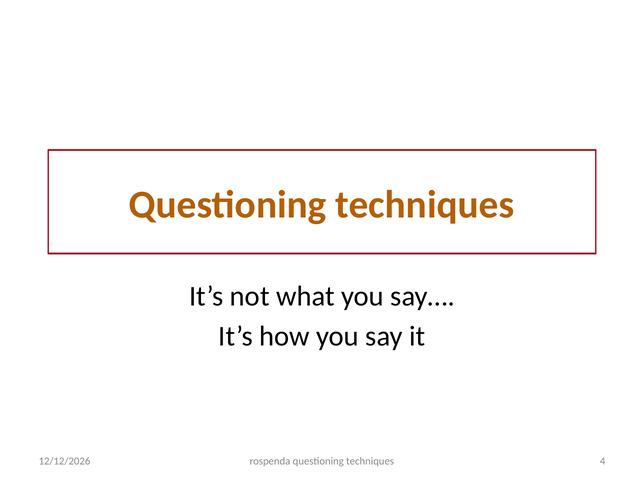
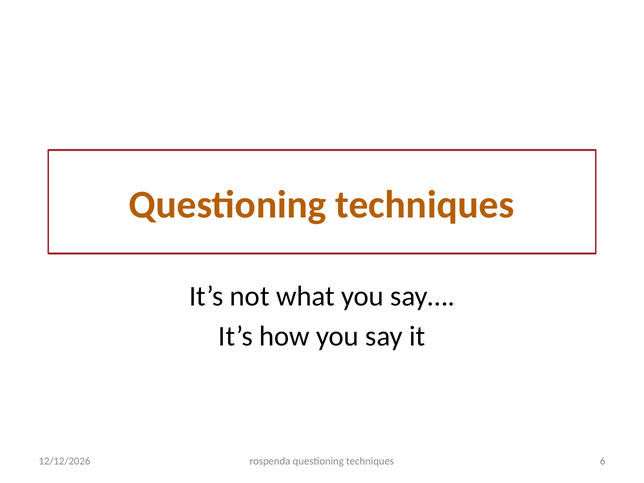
4: 4 -> 6 (603, 461)
